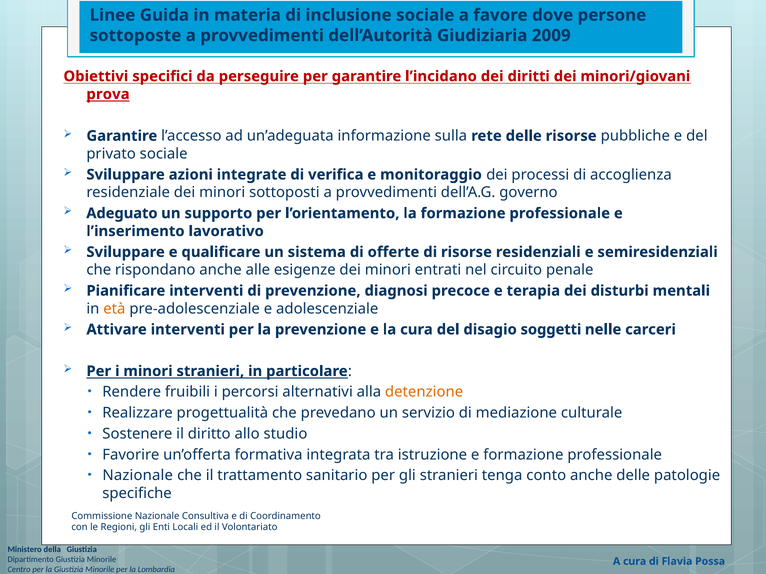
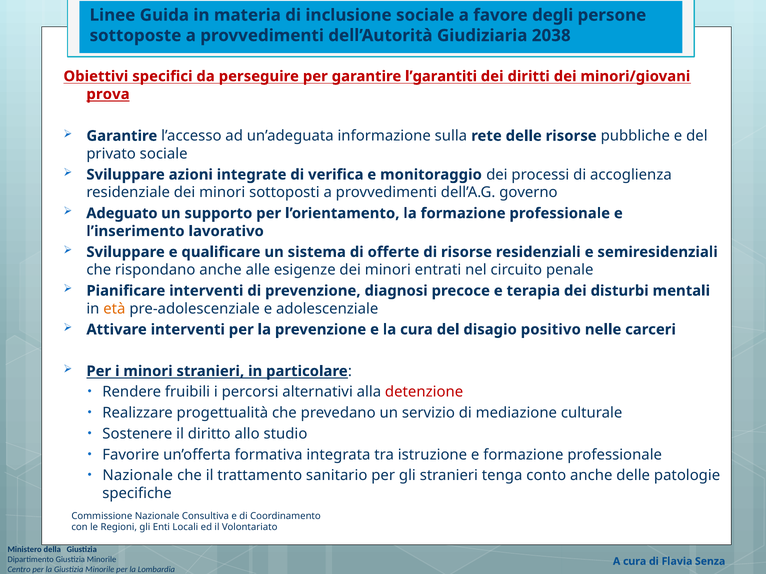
dove: dove -> degli (553, 15)
2009: 2009 -> 2038 (551, 36)
l’incidano: l’incidano -> l’garantiti (441, 76)
soggetti: soggetti -> positivo (551, 330)
detenzione colour: orange -> red (424, 392)
Possa: Possa -> Senza (710, 562)
